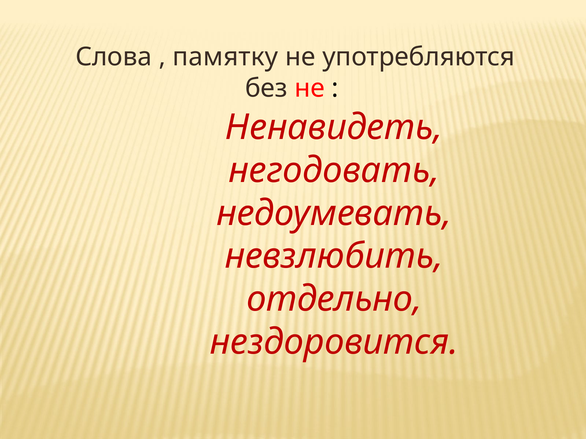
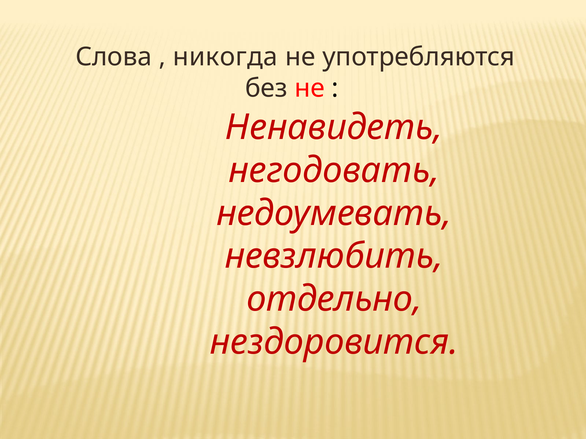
памятку: памятку -> никогда (225, 57)
